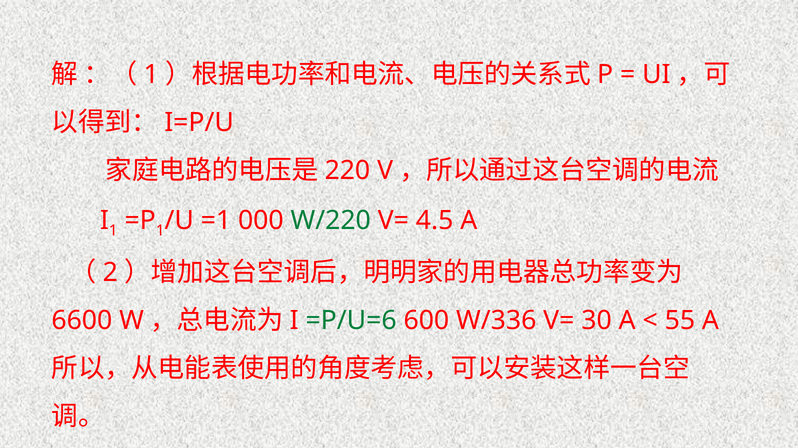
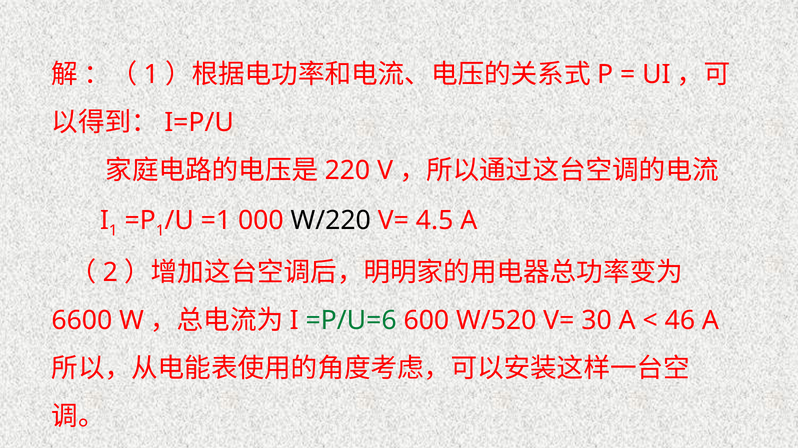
W/220 colour: green -> black (331, 220)
W/336: W/336 -> W/520 (496, 320)
55: 55 -> 46 (680, 320)
